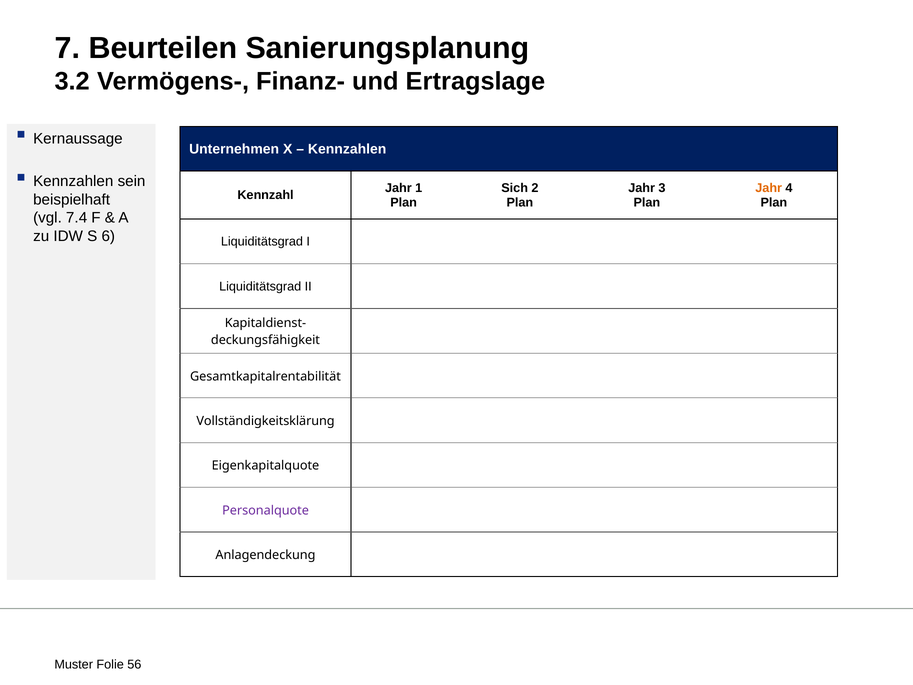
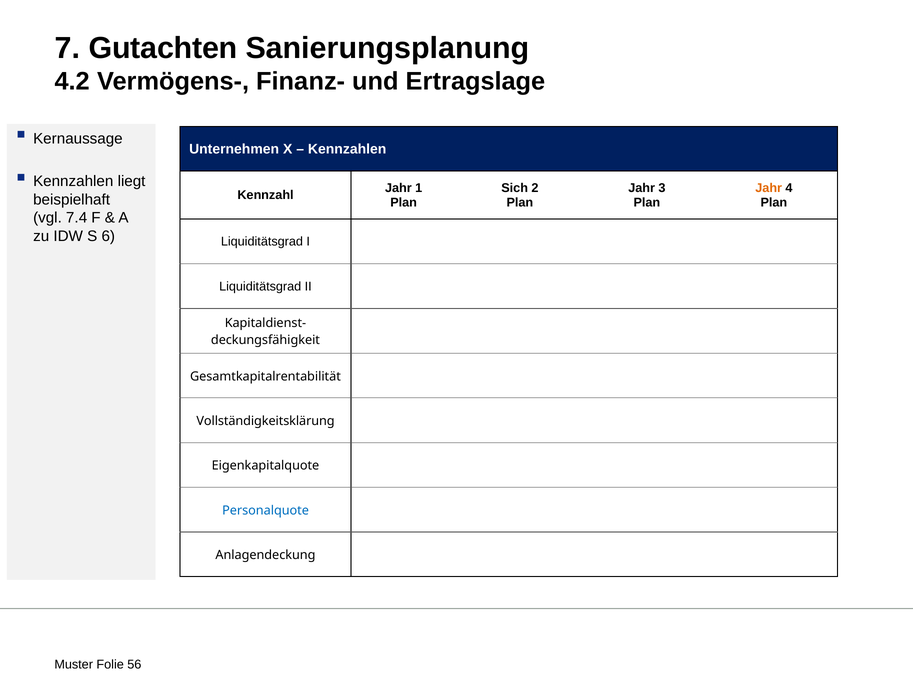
Beurteilen: Beurteilen -> Gutachten (163, 48)
3.2: 3.2 -> 4.2 (72, 81)
sein: sein -> liegt (132, 181)
Personalquote colour: purple -> blue (266, 510)
